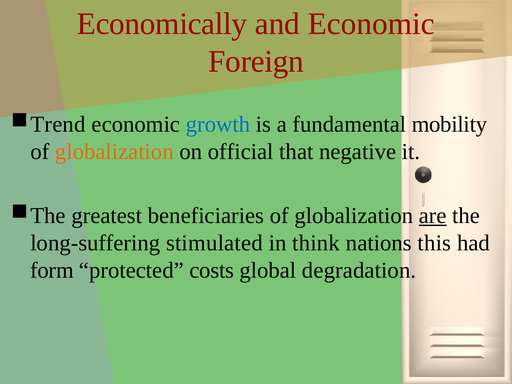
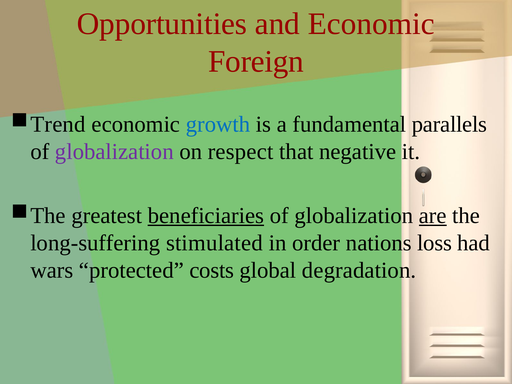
Economically: Economically -> Opportunities (162, 24)
mobility: mobility -> parallels (449, 124)
globalization colour: orange -> purple (114, 152)
official: official -> respect (241, 152)
beneficiaries underline: none -> present (206, 216)
think: think -> order (316, 243)
this: this -> loss (435, 243)
form: form -> wars (52, 270)
